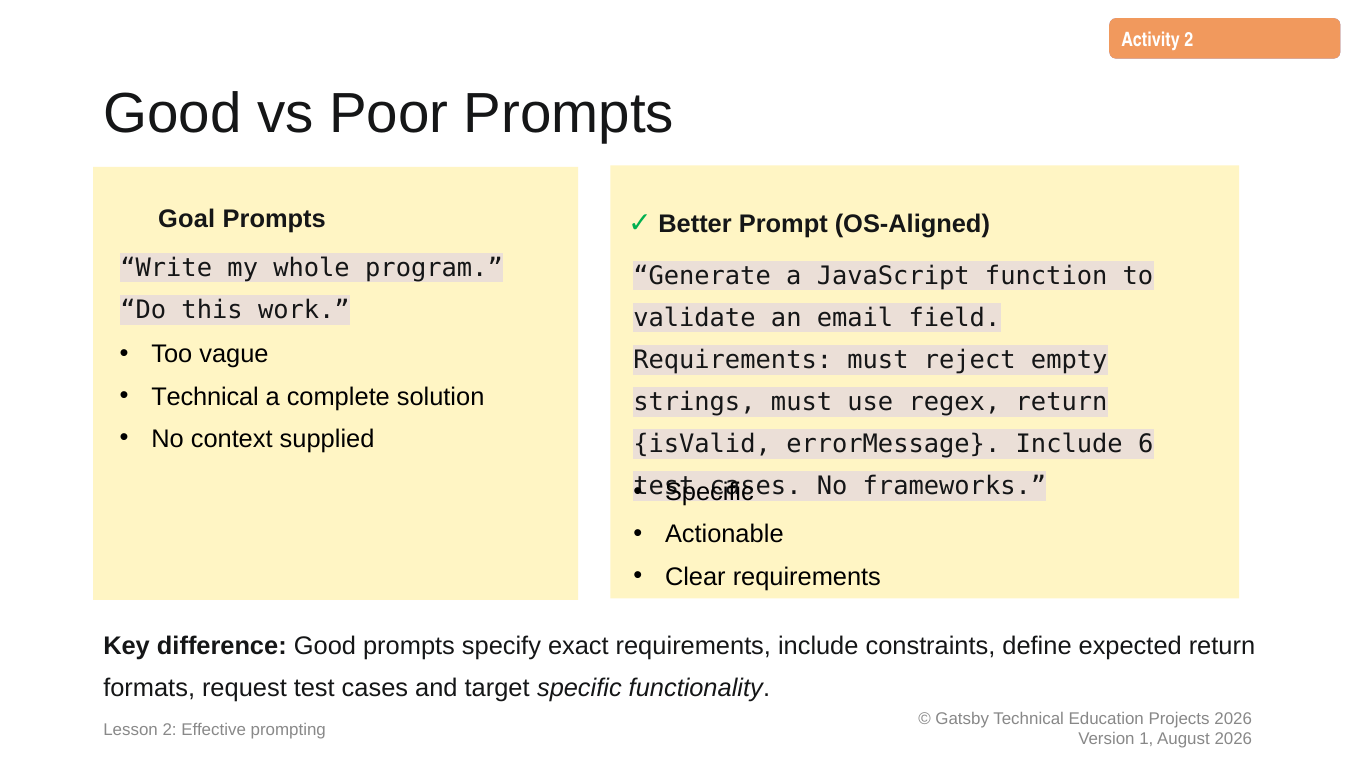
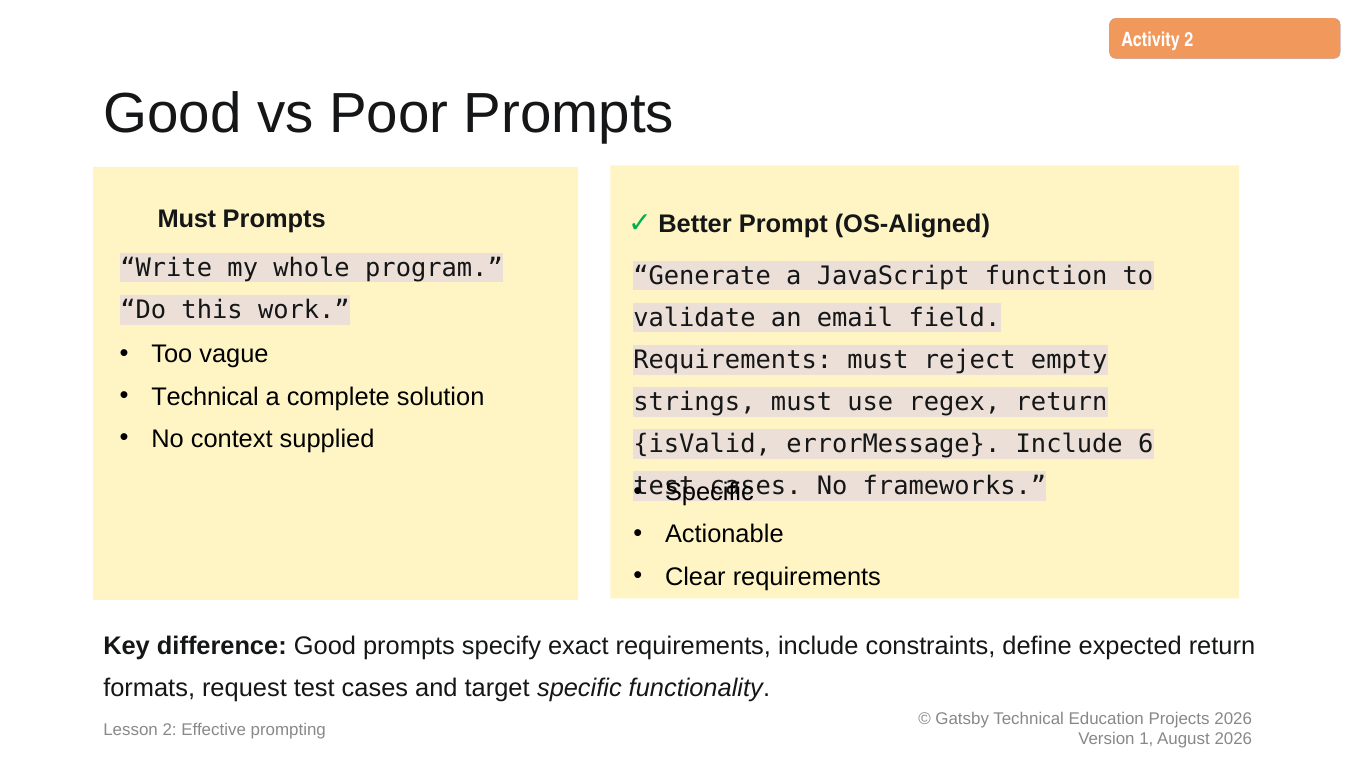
Goal: Goal -> Must (187, 219)
